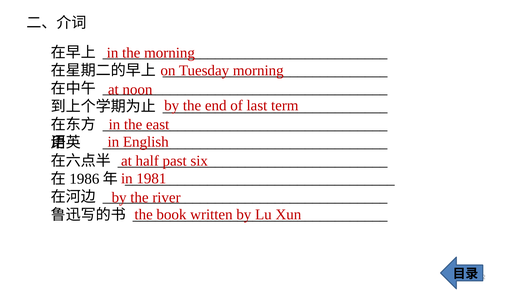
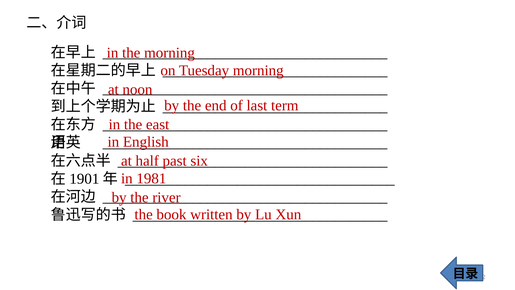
1986: 1986 -> 1901 (84, 179)
